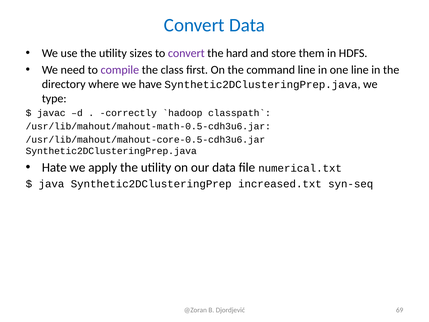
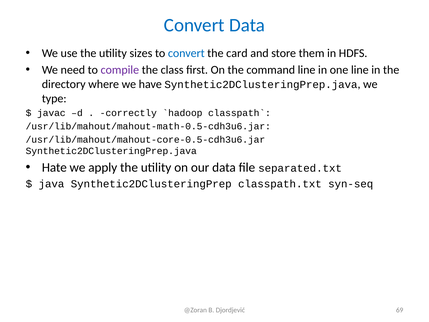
convert colour: purple -> blue (186, 53)
hard: hard -> card (237, 53)
numerical.txt: numerical.txt -> separated.txt (300, 168)
increased.txt: increased.txt -> classpath.txt (280, 184)
